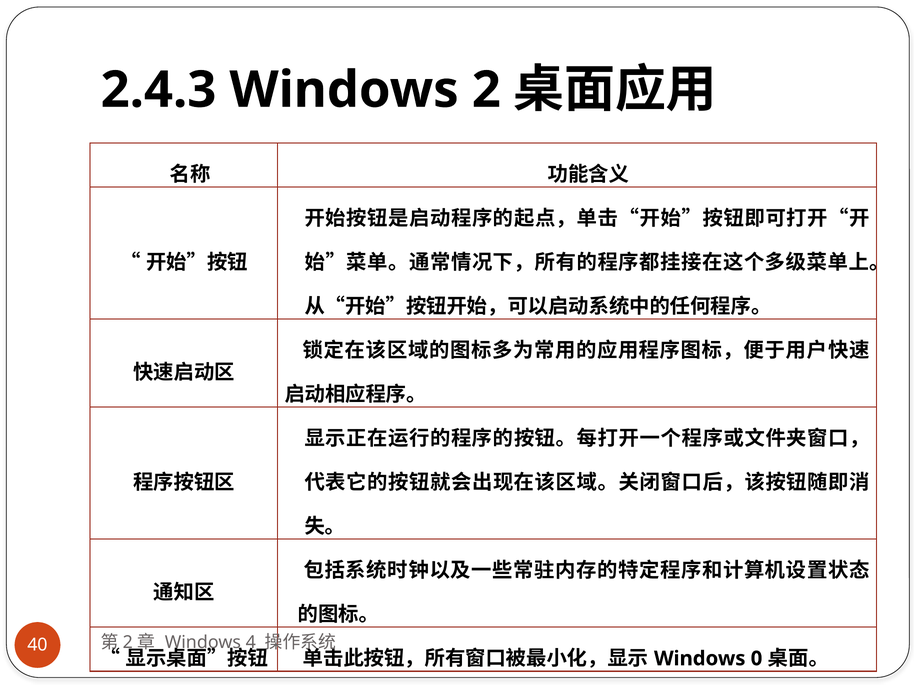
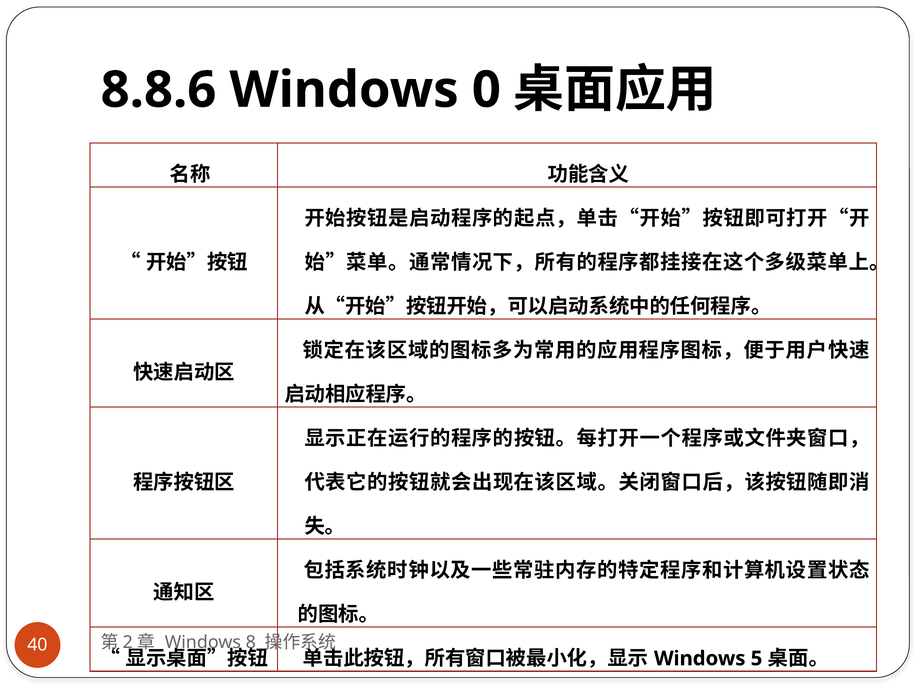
2.4.3: 2.4.3 -> 8.8.6 (158, 90)
2: 2 -> 0 (486, 90)
4: 4 -> 8 (251, 642)
0: 0 -> 5 (757, 659)
